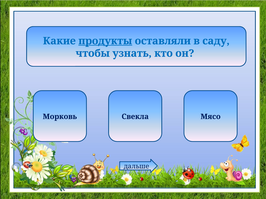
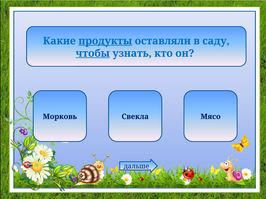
чтобы underline: none -> present (93, 53)
